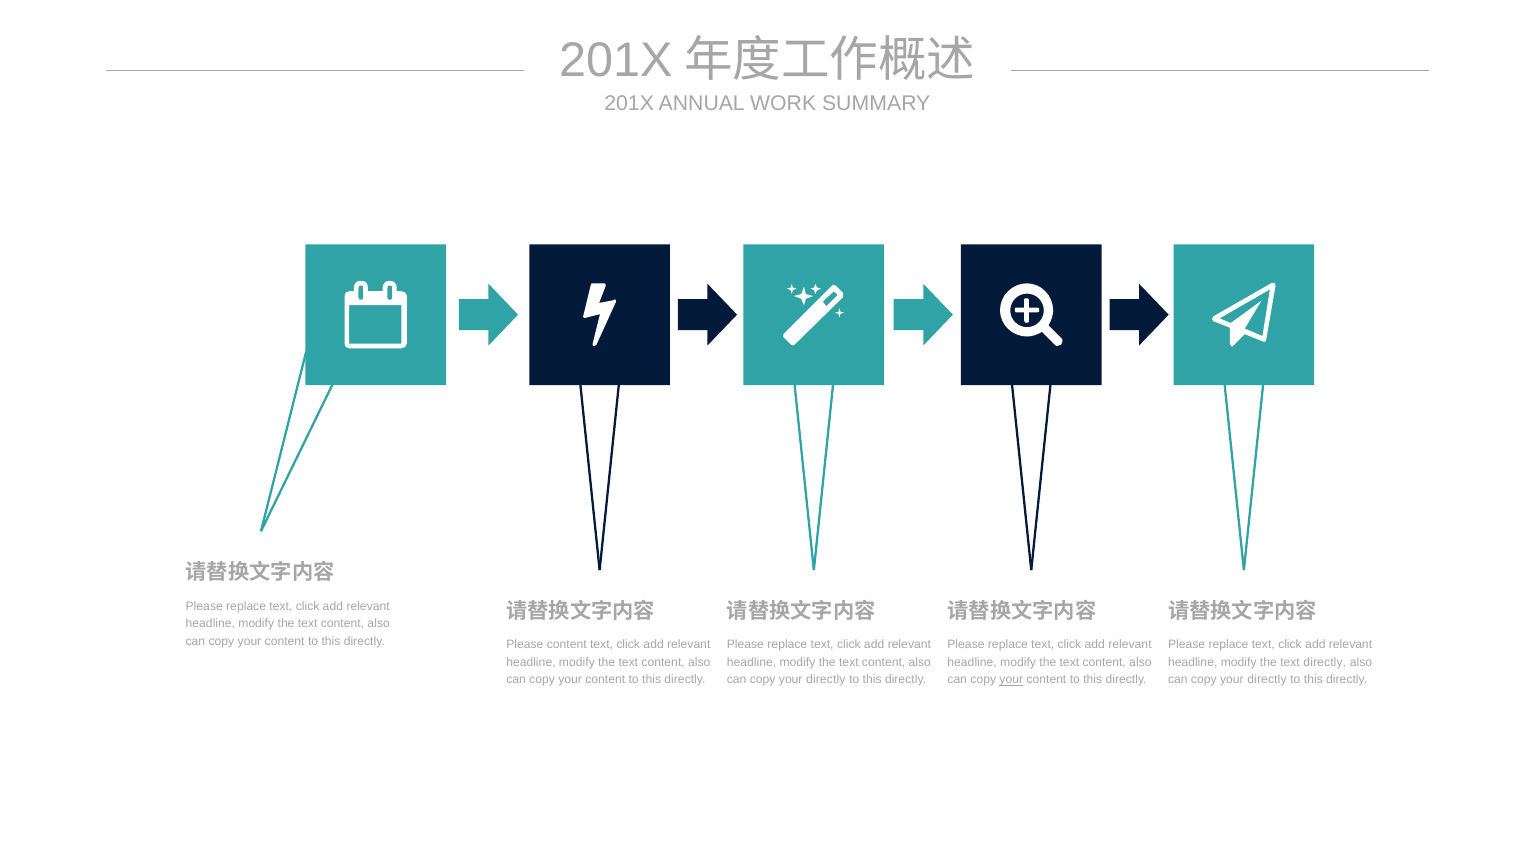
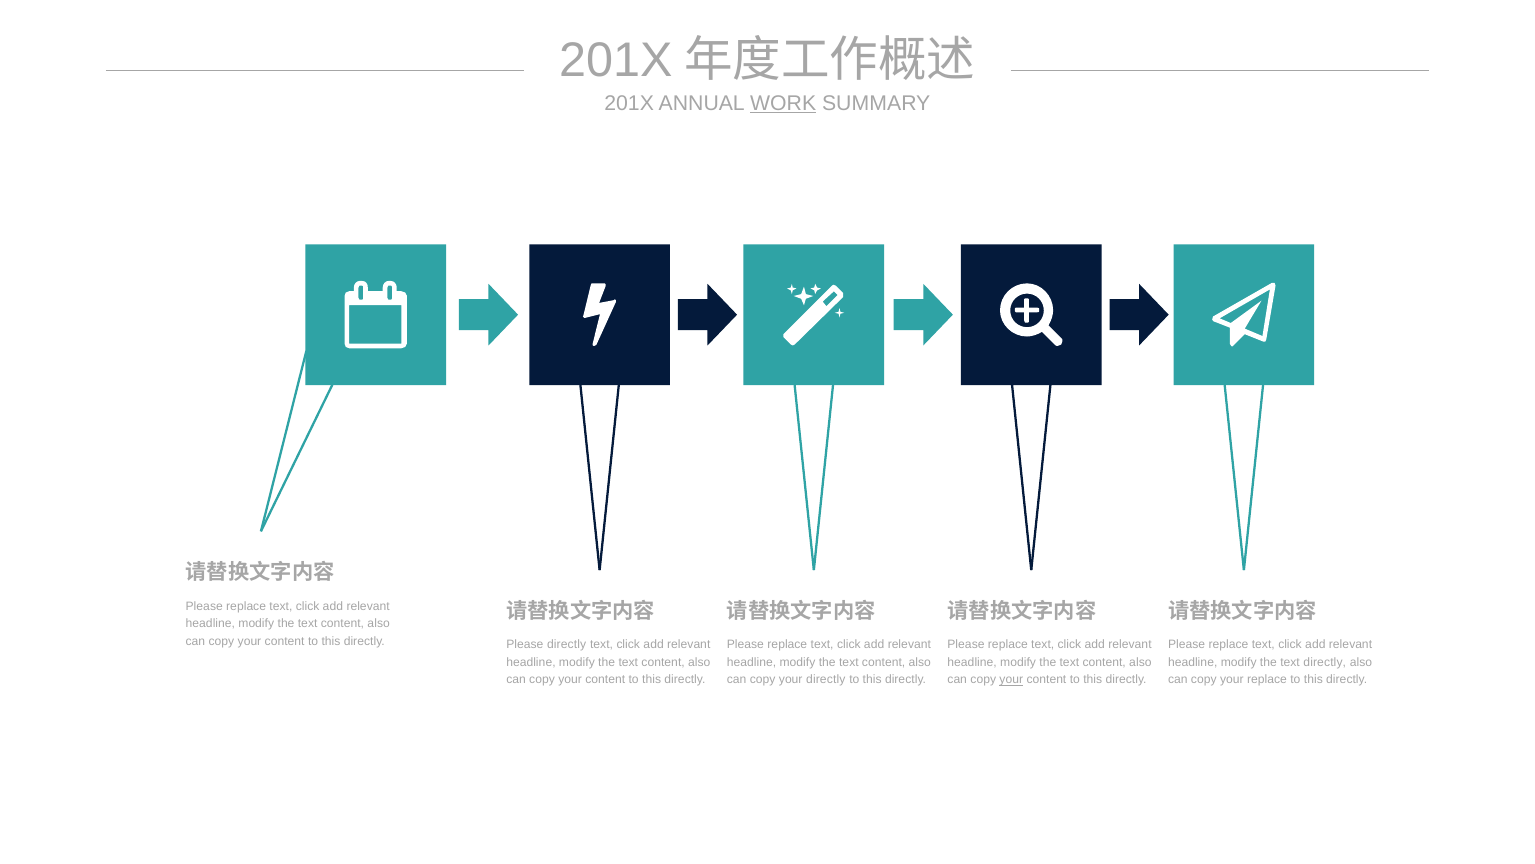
WORK underline: none -> present (783, 103)
Please content: content -> directly (567, 644)
directly: directly -> replace (1267, 679)
